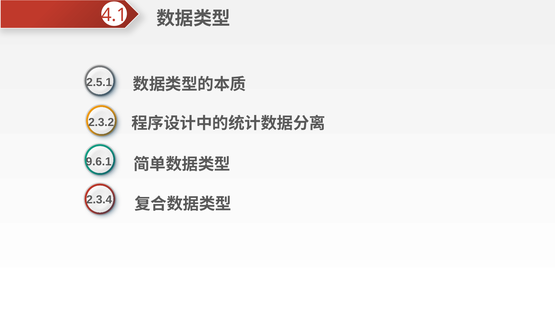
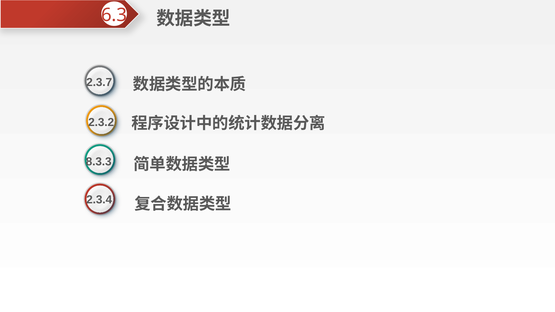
4.1: 4.1 -> 6.3 (114, 15)
2.5.1: 2.5.1 -> 2.3.7 (99, 82)
9.6.1: 9.6.1 -> 8.3.3 (99, 162)
